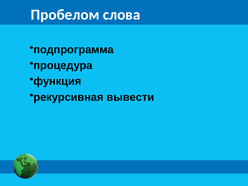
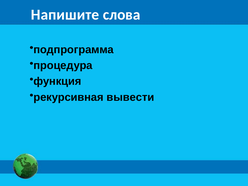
Пробелом: Пробелом -> Напишите (65, 15)
